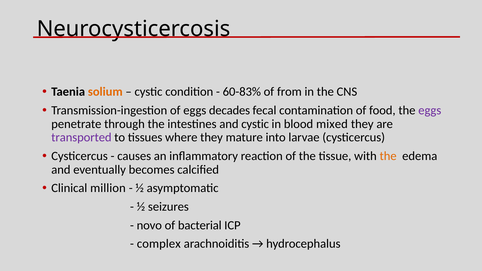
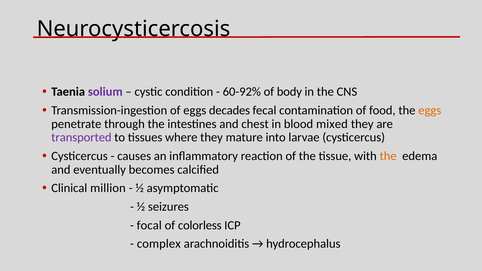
solium colour: orange -> purple (105, 92)
60-83%: 60-83% -> 60-92% (242, 92)
from: from -> body (289, 92)
eggs colour: purple -> orange (430, 110)
and cystic: cystic -> chest (255, 124)
novo: novo -> focal (149, 225)
bacterial: bacterial -> colorless (200, 225)
